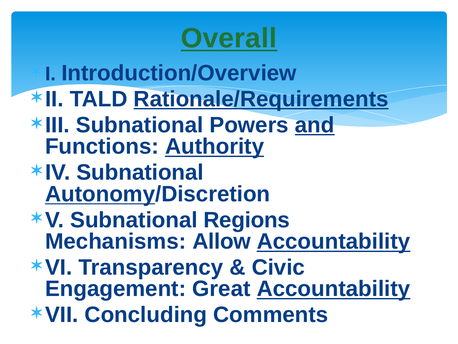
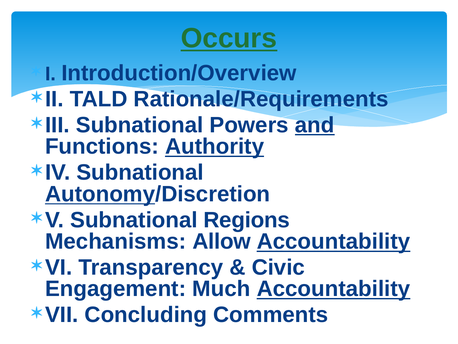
Overall: Overall -> Occurs (229, 38)
Rationale/Requirements underline: present -> none (261, 99)
Great: Great -> Much (221, 288)
